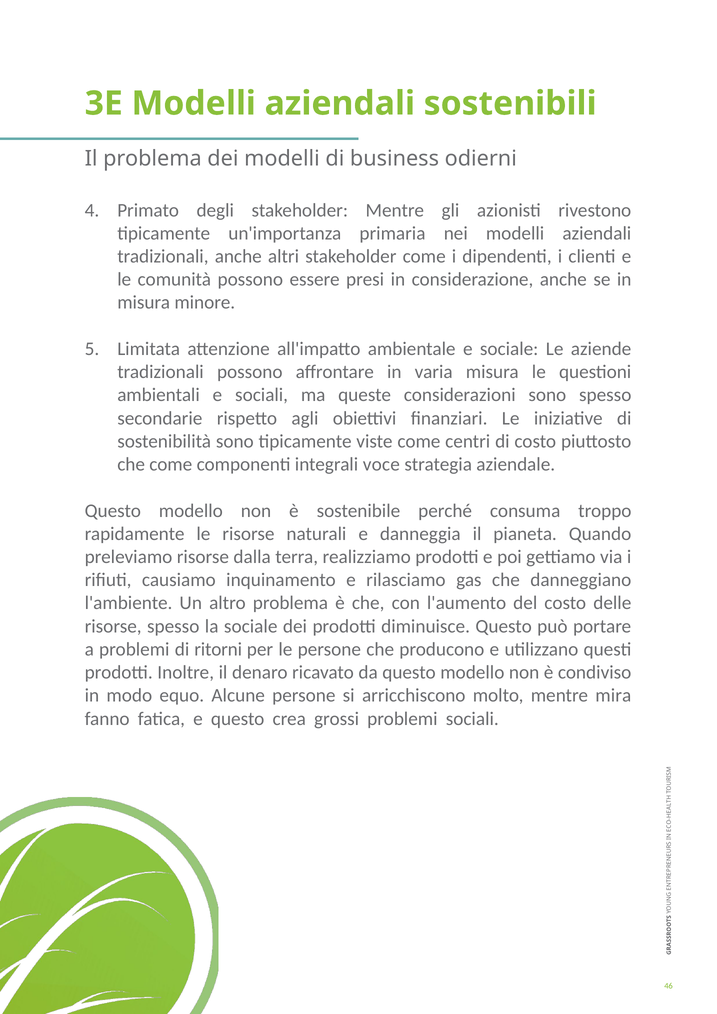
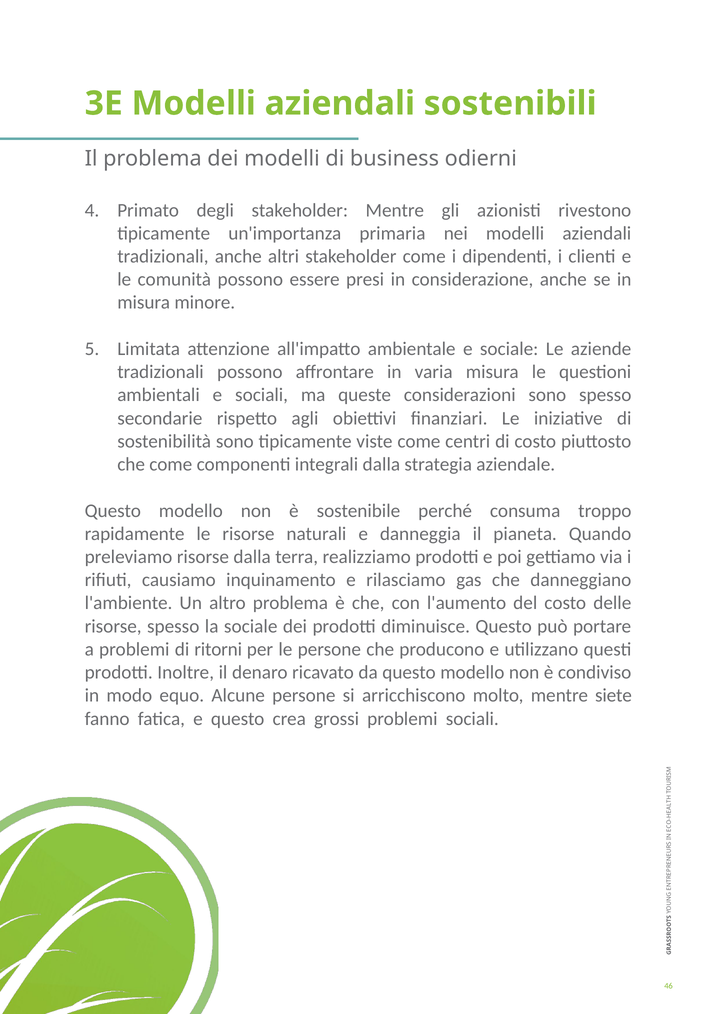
integrali voce: voce -> dalla (381, 464)
mira: mira -> siete (613, 696)
